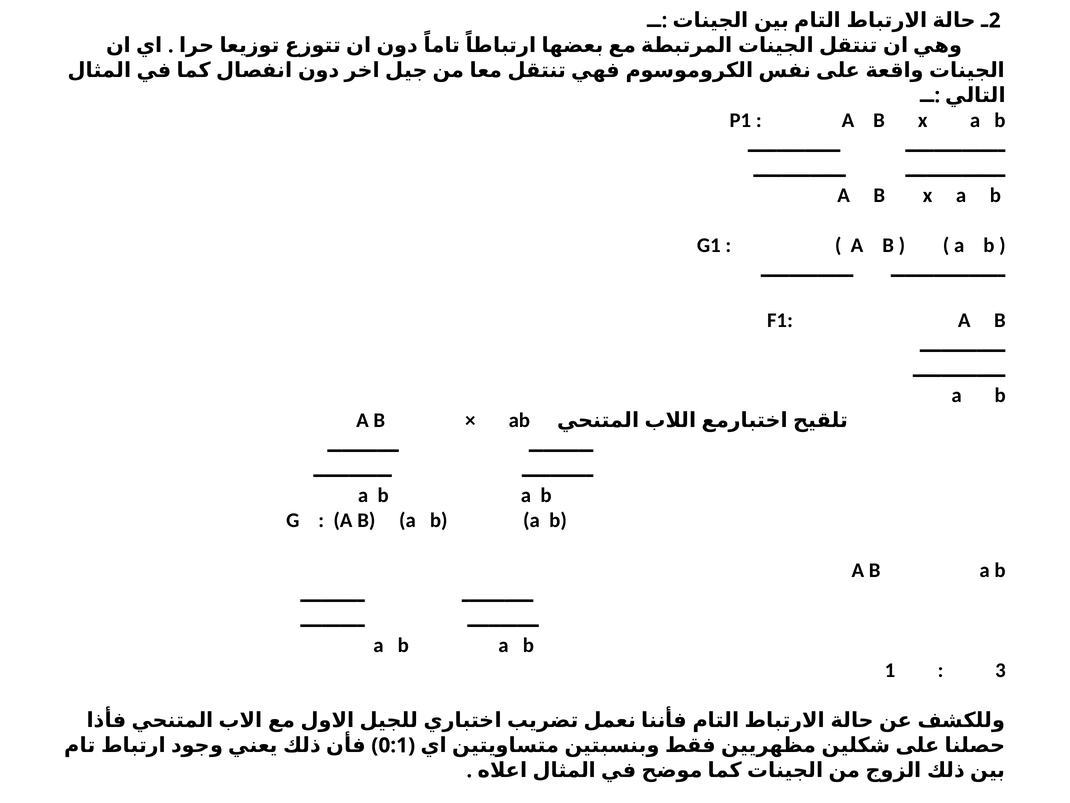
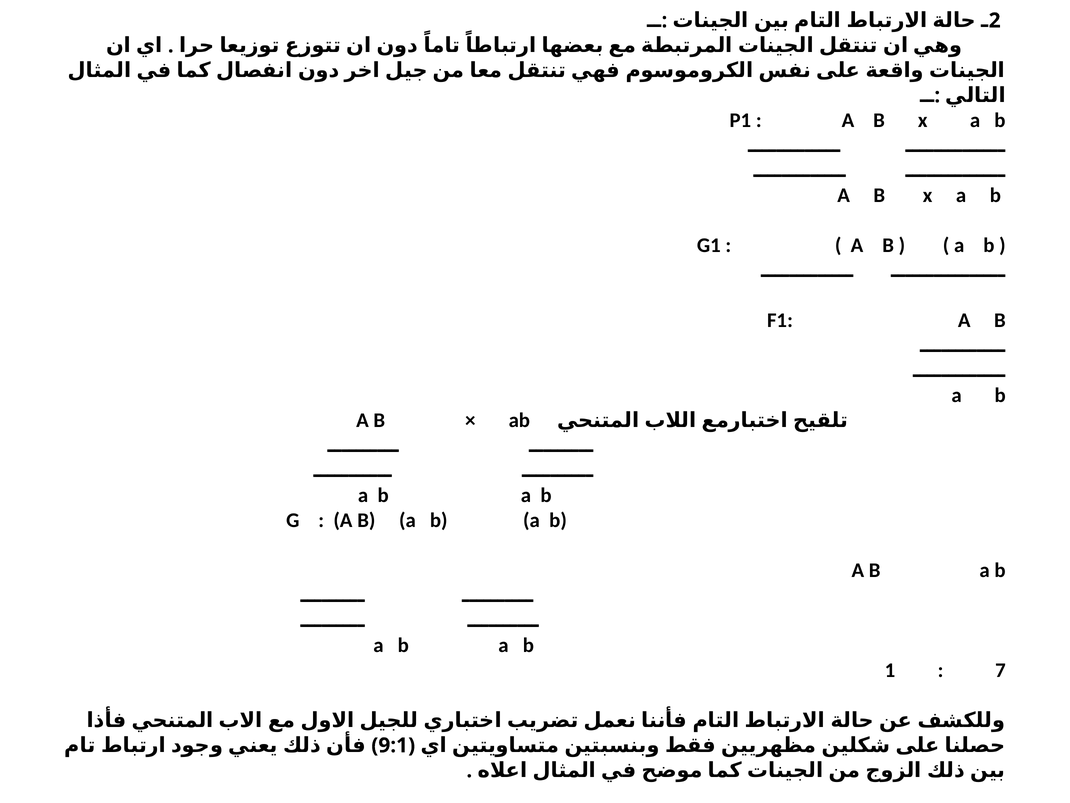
3: 3 -> 7 (1000, 670)
0:1: 0:1 -> 9:1 (393, 745)
